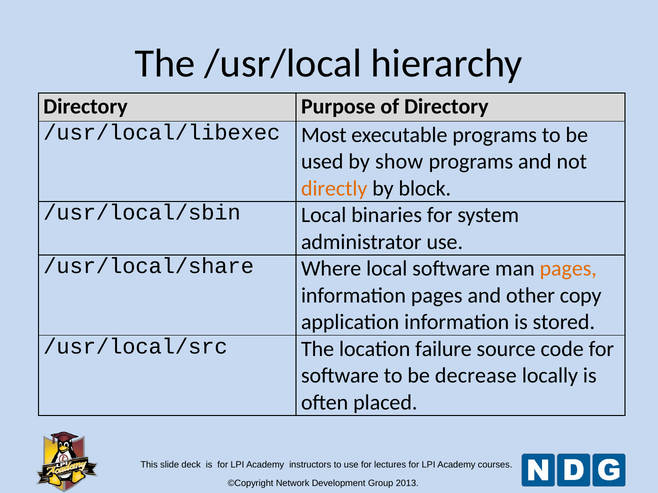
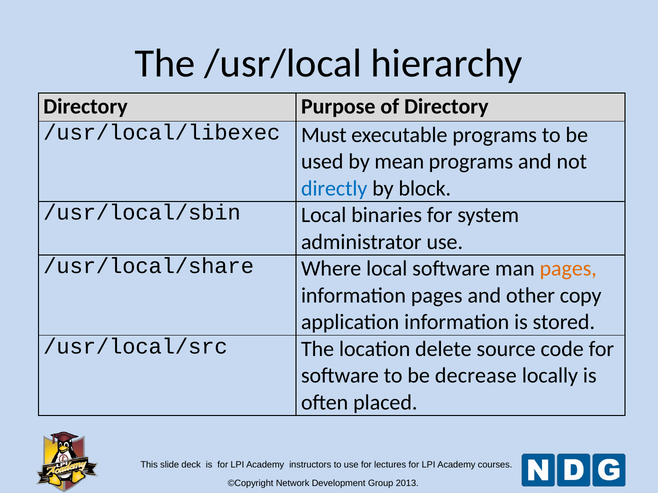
Most: Most -> Must (324, 135)
show: show -> mean (399, 162)
directly colour: orange -> blue (334, 189)
failure: failure -> delete (443, 349)
